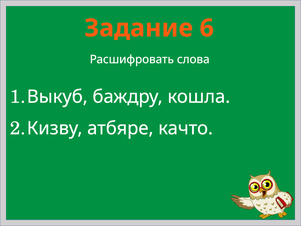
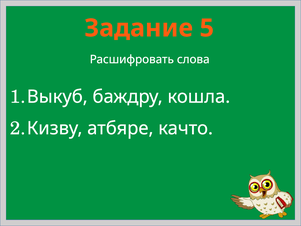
6: 6 -> 5 (207, 28)
